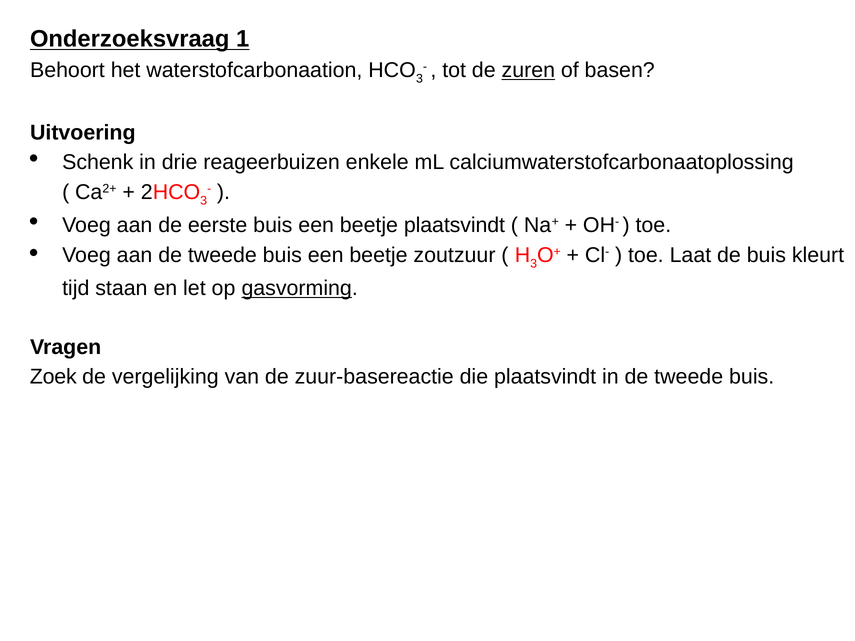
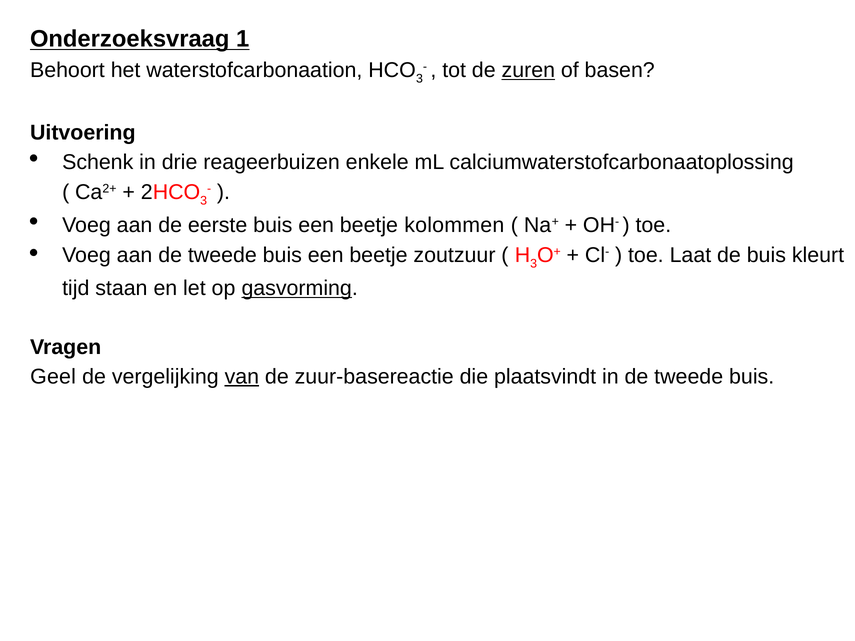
beetje plaatsvindt: plaatsvindt -> kolommen (454, 225)
Zoek: Zoek -> Geel (53, 377)
van underline: none -> present (242, 377)
